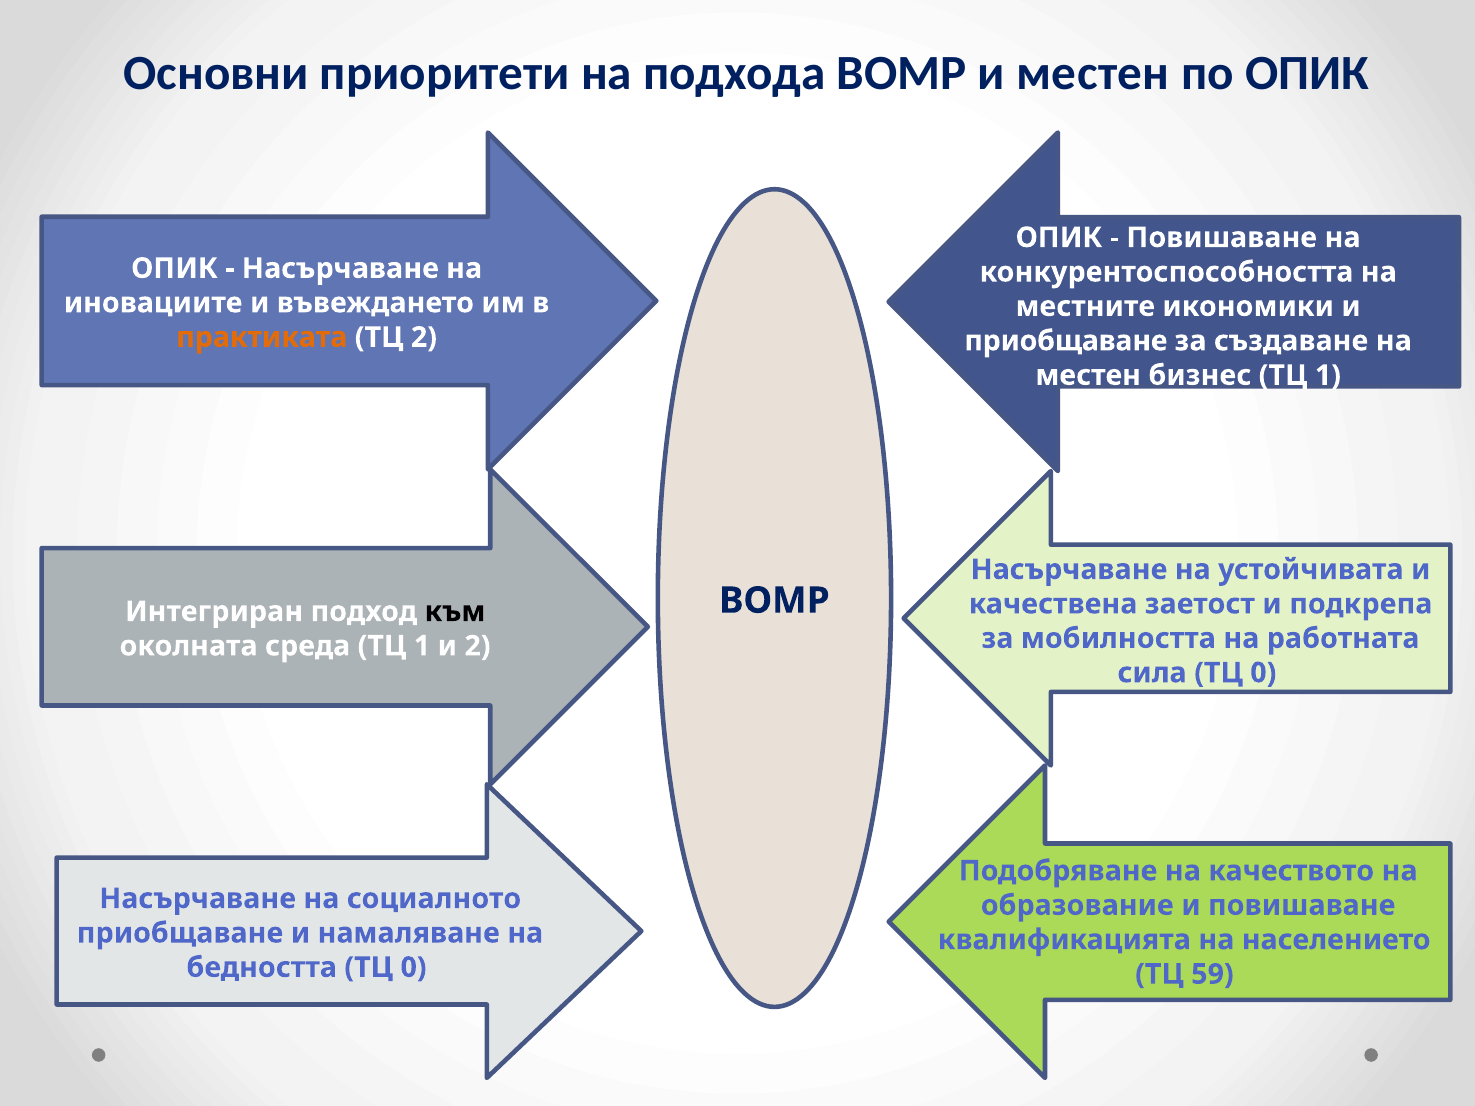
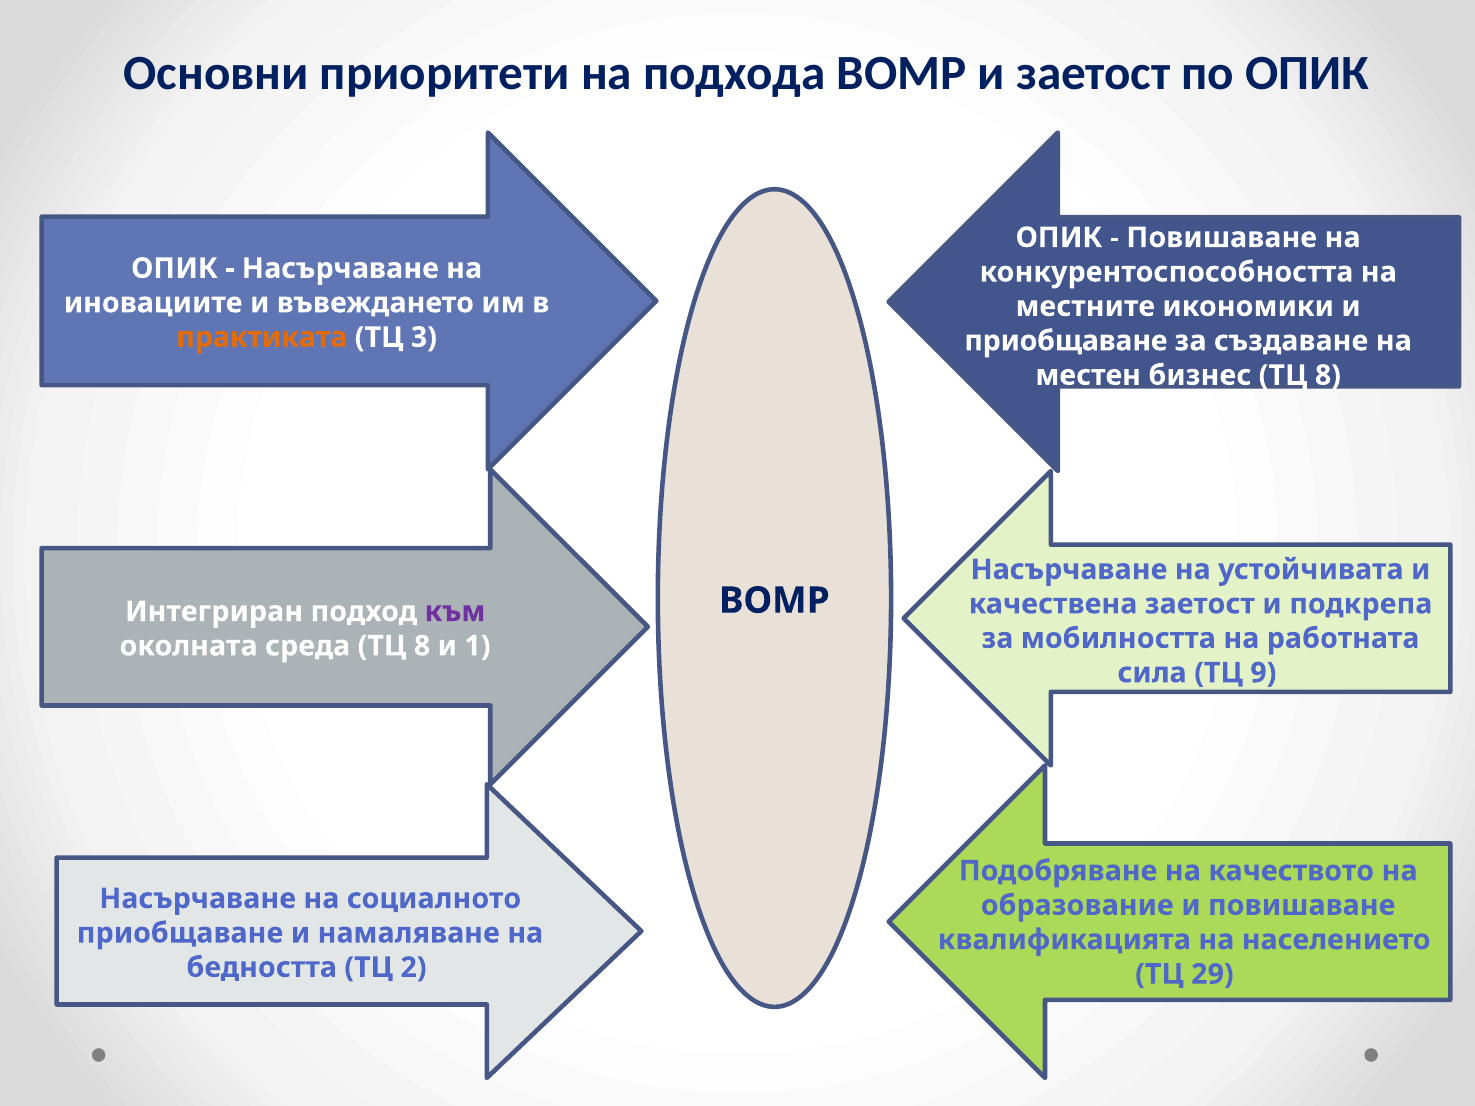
и местен: местен -> заетост (1093, 73)
ТЦ 2: 2 -> 3 (424, 337)
бизнес ТЦ 1: 1 -> 8 (1328, 375)
към colour: black -> purple (455, 612)
среда ТЦ 1: 1 -> 8 (422, 646)
и 2: 2 -> 1 (478, 646)
сила ТЦ 0: 0 -> 9 (1263, 673)
бедността ТЦ 0: 0 -> 2 (414, 968)
59: 59 -> 29 (1212, 974)
